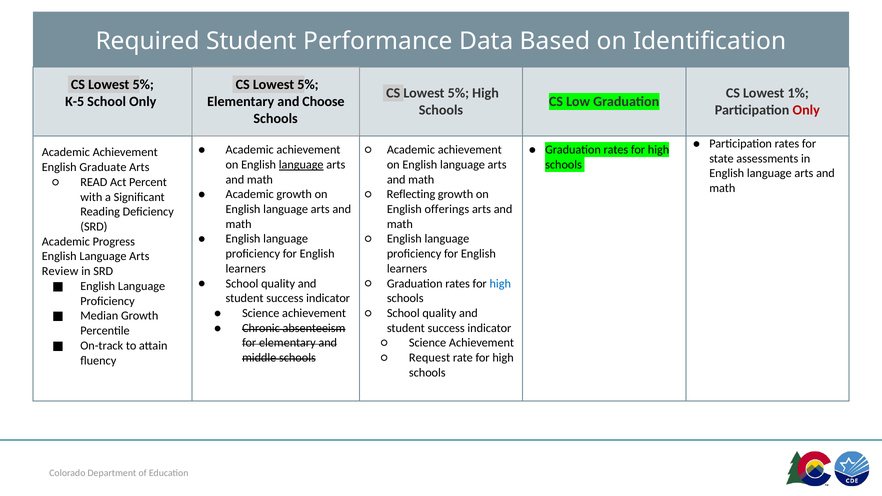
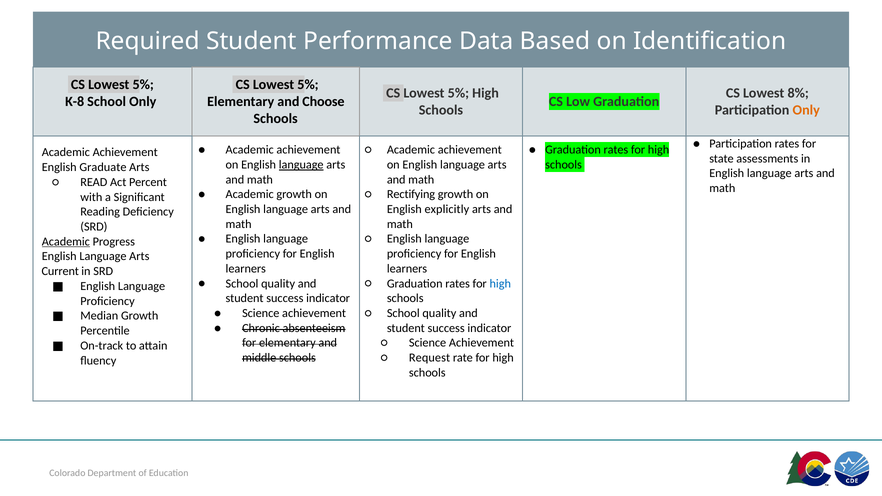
1%: 1% -> 8% (798, 93)
K-5: K-5 -> K-8 (75, 102)
Only colour: red -> orange (806, 110)
Reflecting: Reflecting -> Rectifying (411, 194)
offerings: offerings -> explicitly (447, 209)
Academic underline: none -> present (66, 242)
Review: Review -> Current (60, 271)
